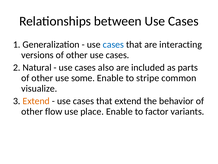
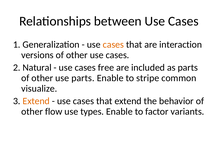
cases colour: blue -> orange (113, 44)
interacting: interacting -> interaction (181, 44)
also: also -> free (106, 67)
use some: some -> parts (83, 78)
place: place -> types (92, 111)
